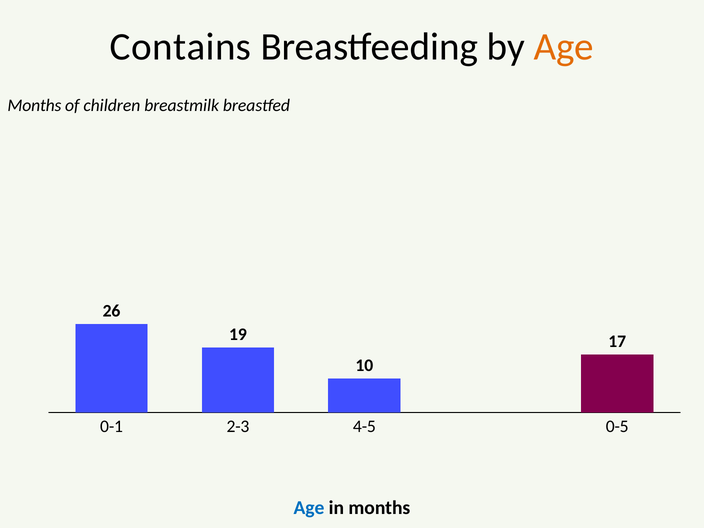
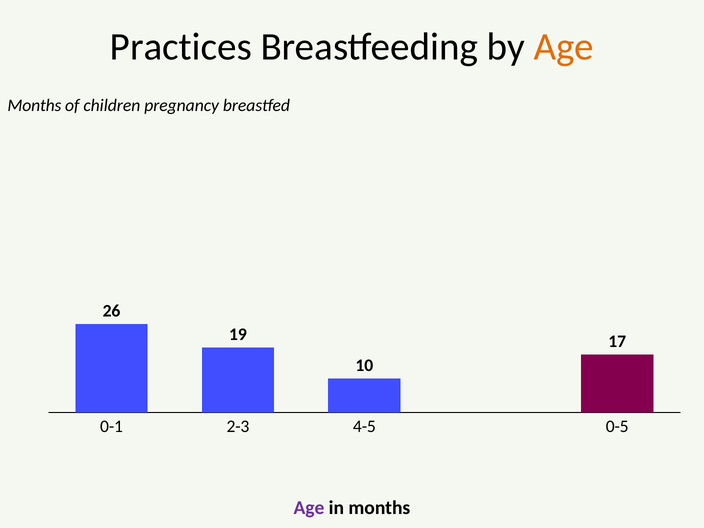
Contains: Contains -> Practices (181, 47)
breastmilk: breastmilk -> pregnancy (182, 105)
Age colour: blue -> purple (309, 508)
